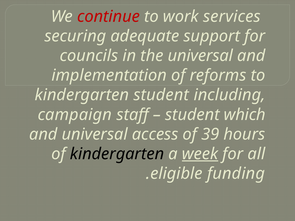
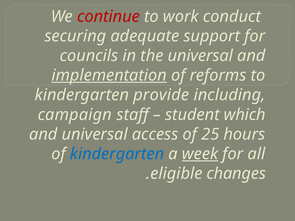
services: services -> conduct (232, 16)
implementation underline: none -> present (109, 75)
kindergarten student: student -> provide (161, 95)
39: 39 -> 25 (210, 134)
kindergarten colour: black -> blue (117, 154)
funding: funding -> changes (236, 174)
